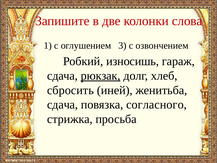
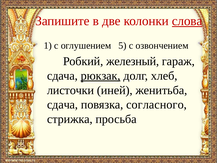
слова underline: none -> present (187, 21)
3: 3 -> 5 (122, 46)
износишь: износишь -> железный (133, 61)
сбросить: сбросить -> листочки (71, 90)
